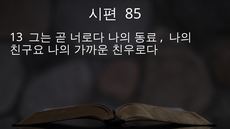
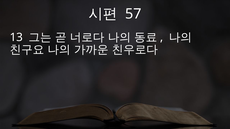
85: 85 -> 57 (133, 14)
